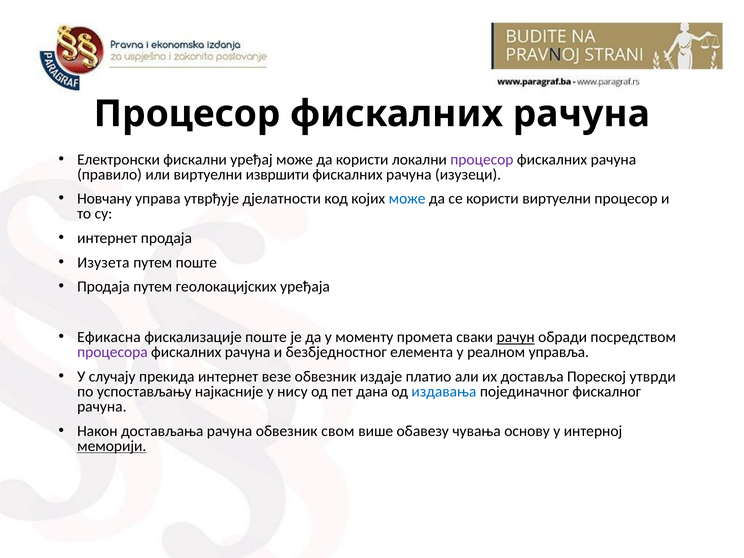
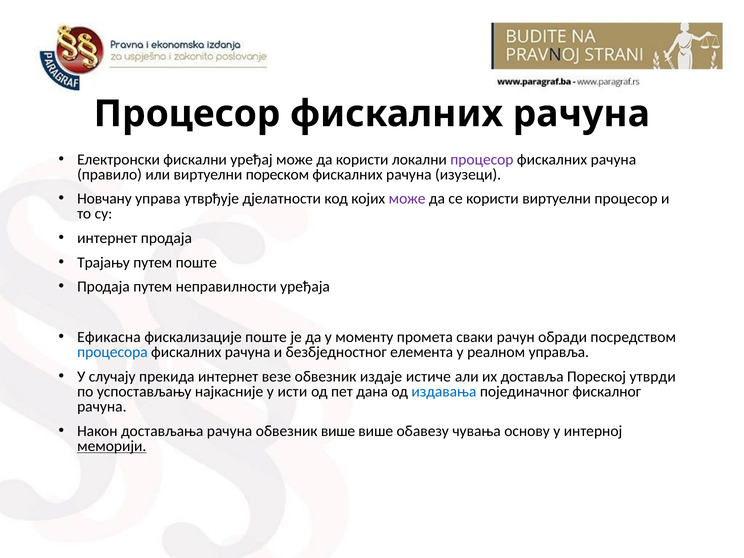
извршити: извршити -> пореском (277, 174)
може colour: blue -> purple (407, 199)
Изузета: Изузета -> Трајању (104, 263)
геолокацијских: геолокацијских -> неправилности (226, 287)
рачун underline: present -> none (516, 337)
процесора colour: purple -> blue (112, 352)
платио: платио -> истиче (428, 377)
нису: нису -> исти (292, 392)
обвезник свом: свом -> више (338, 431)
